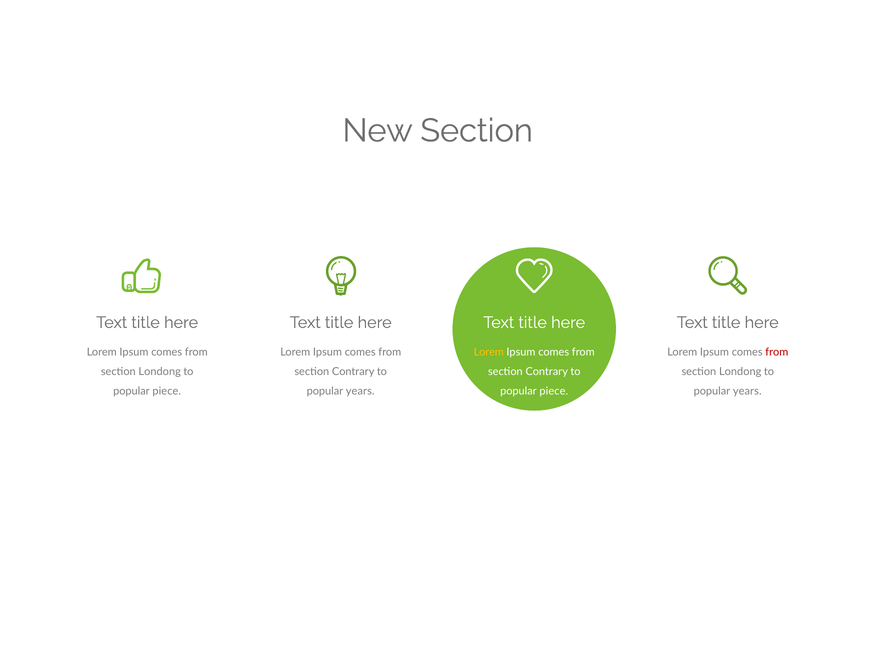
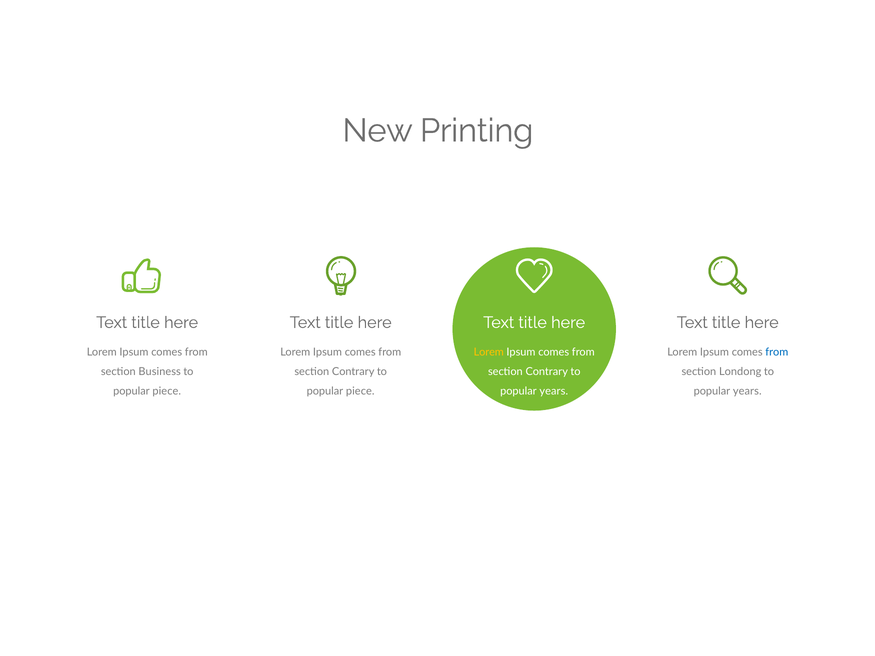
New Section: Section -> Printing (477, 131)
from colour: red -> blue (777, 352)
Londong: Londong -> Business (160, 372)
years: years -> piece (360, 392)
piece: piece -> years (554, 392)
